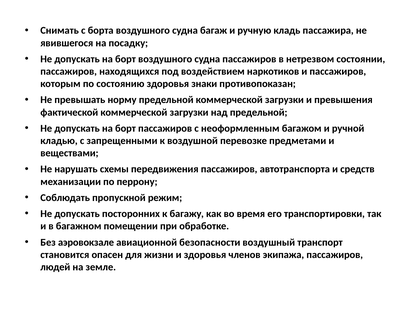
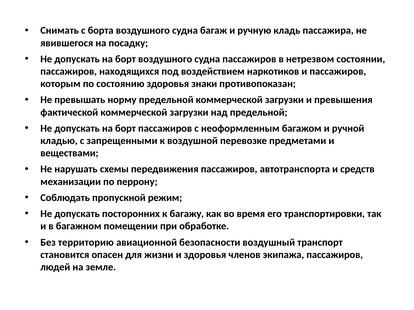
аэровокзале: аэровокзале -> территорию (86, 243)
